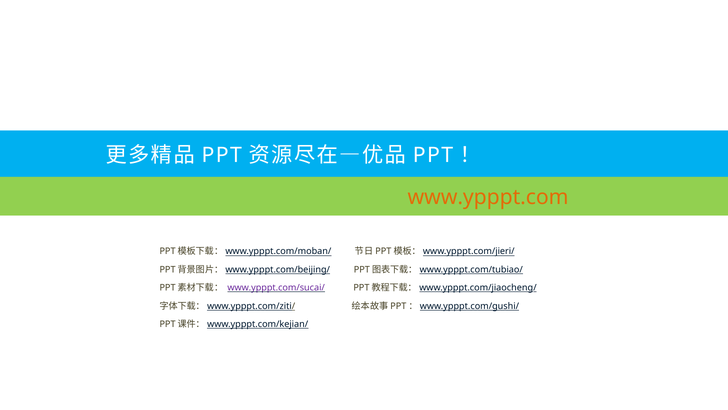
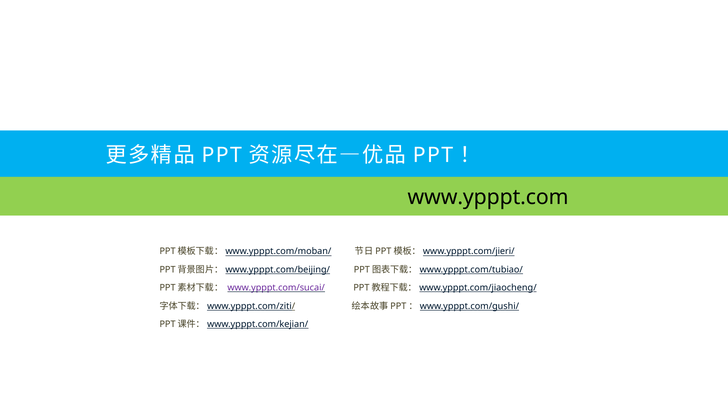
www.ypppt.com colour: orange -> black (488, 197)
